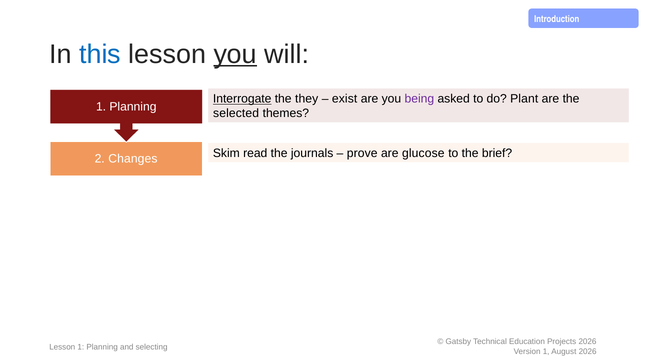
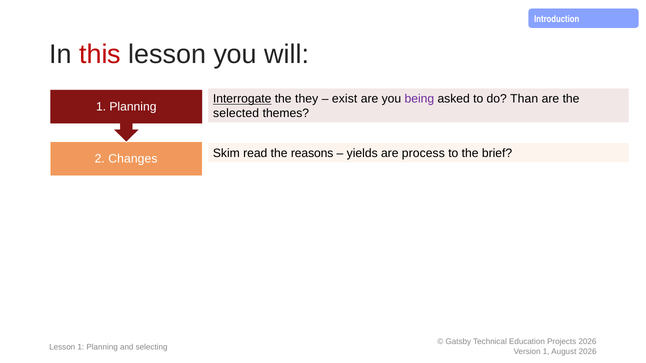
this colour: blue -> red (100, 54)
you underline: present -> none (235, 54)
Plant: Plant -> Than (524, 99)
journals: journals -> reasons (312, 154)
prove: prove -> yields (362, 154)
glucose: glucose -> process (423, 154)
